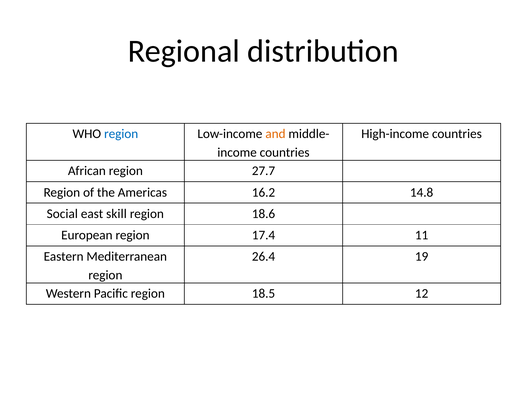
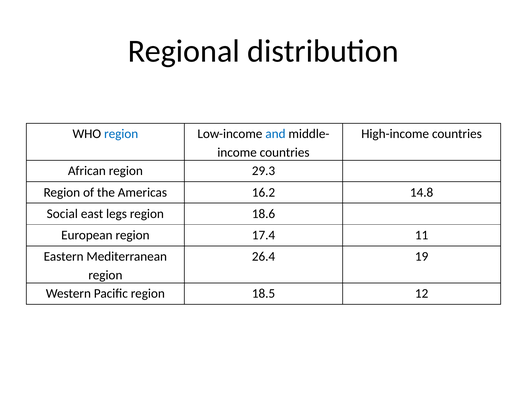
and colour: orange -> blue (275, 134)
27.7: 27.7 -> 29.3 (263, 171)
skill: skill -> legs (117, 213)
